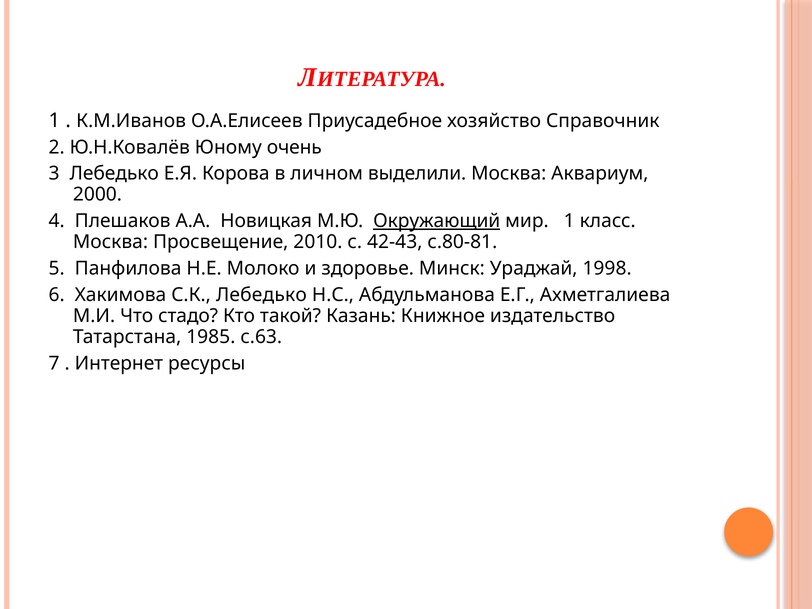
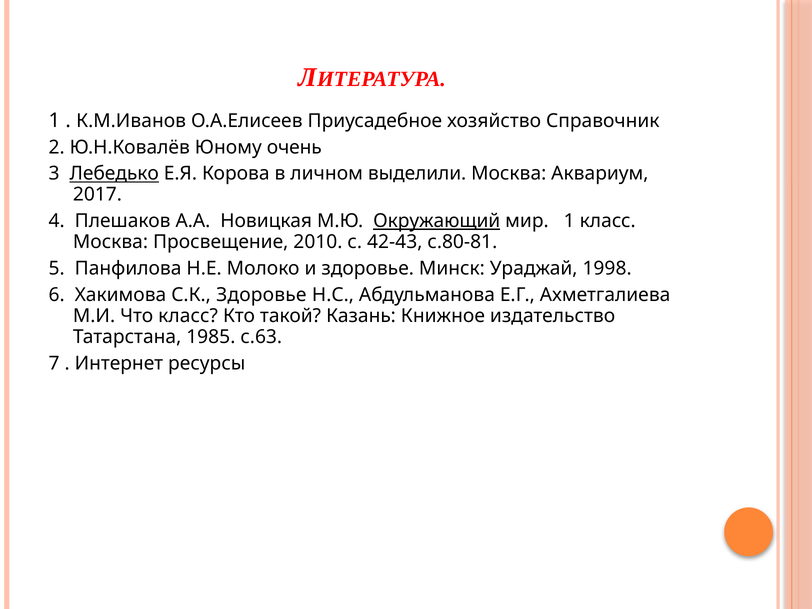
Лебедько underline: none -> present (114, 174)
2000: 2000 -> 2017 (97, 195)
С.К Лебедько: Лебедько -> Здоровье (261, 295)
Что стадо: стадо -> класс (188, 316)
